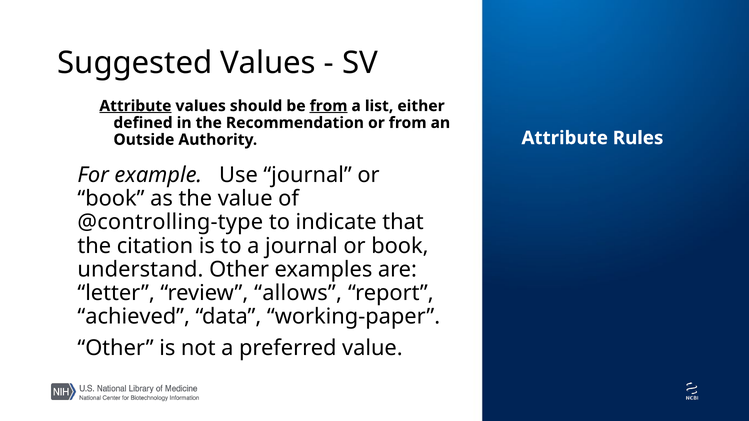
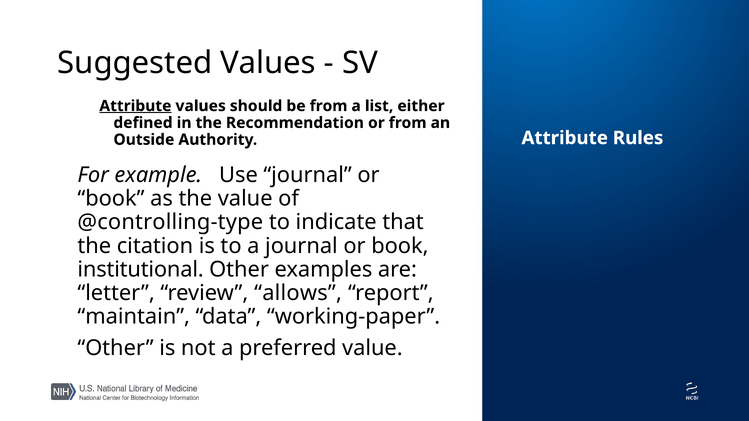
from underline: present -> none (329, 106)
understand: understand -> institutional (141, 270)
achieved: achieved -> maintain (134, 317)
